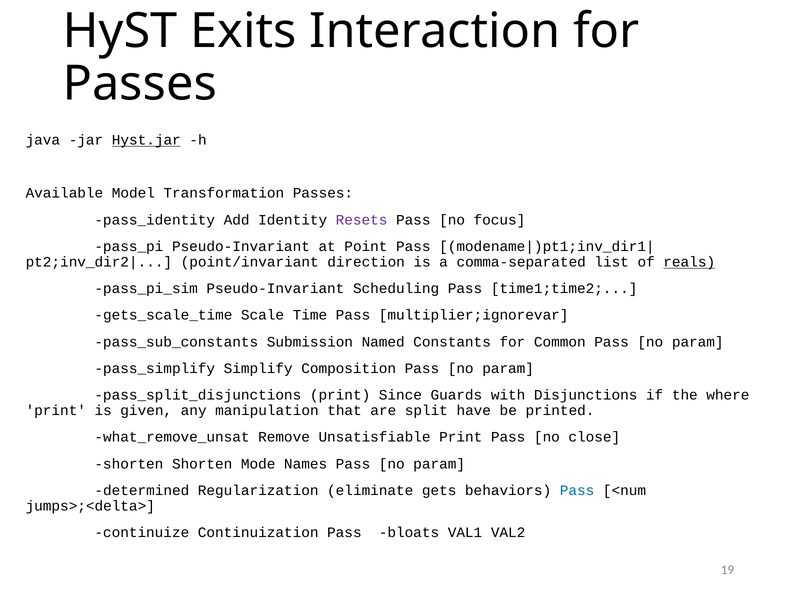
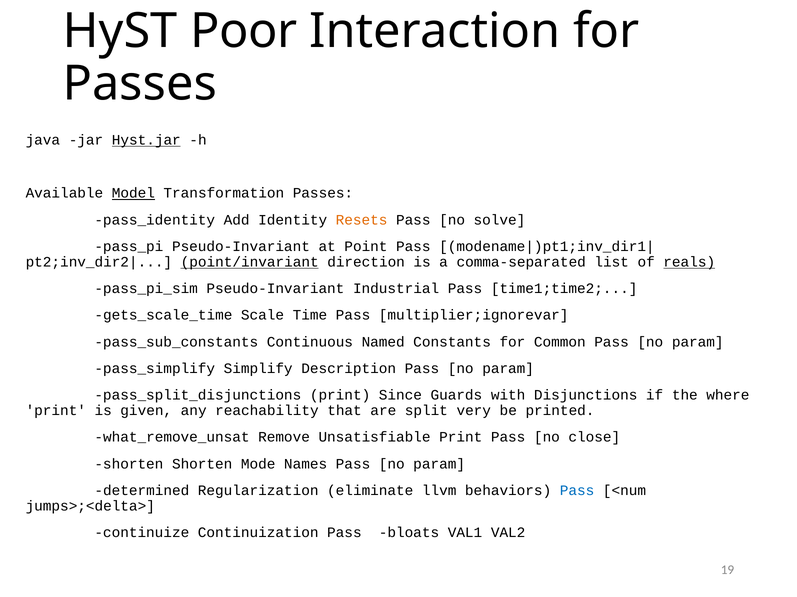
Exits: Exits -> Poor (244, 31)
Model underline: none -> present (133, 193)
Resets colour: purple -> orange (362, 220)
focus: focus -> solve (499, 220)
point/invariant underline: none -> present (250, 262)
Scheduling: Scheduling -> Industrial (396, 289)
Submission: Submission -> Continuous (310, 342)
Composition: Composition -> Description (349, 369)
manipulation: manipulation -> reachability (267, 411)
have: have -> very (474, 411)
gets: gets -> llvm (439, 491)
